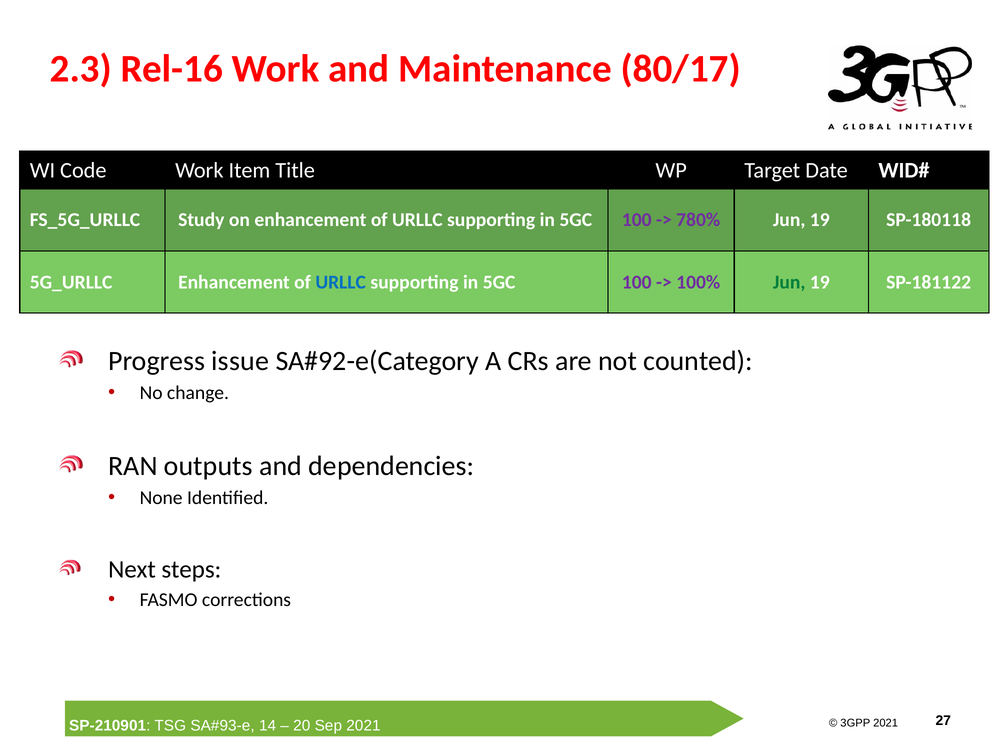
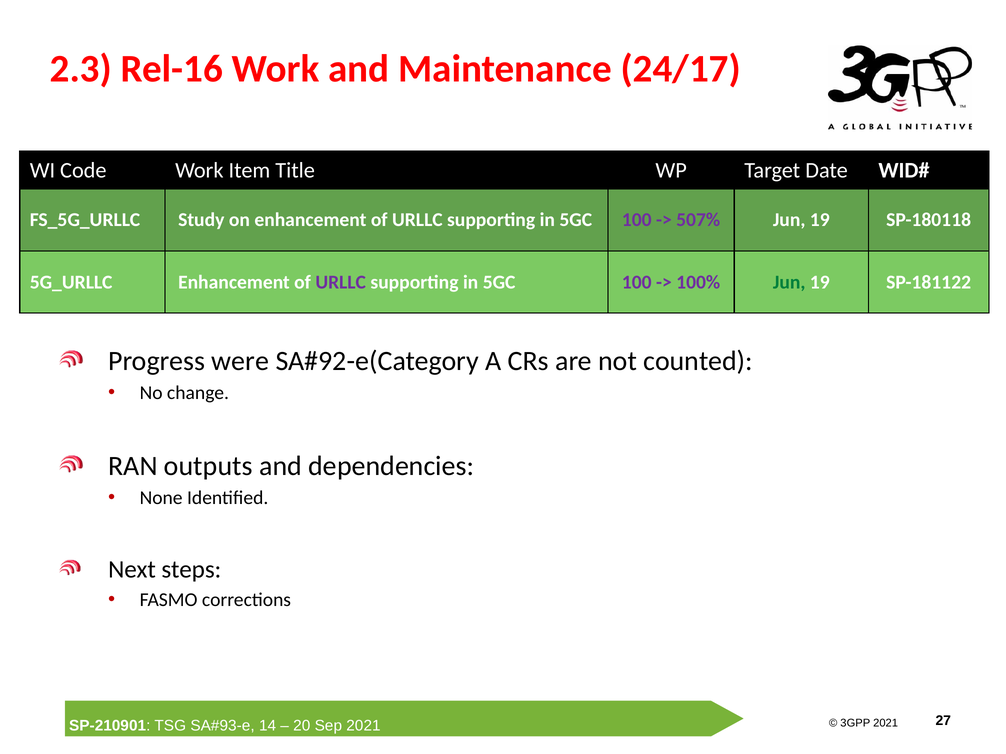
80/17: 80/17 -> 24/17 (681, 69)
780%: 780% -> 507% (698, 220)
URLLC colour: blue -> purple (341, 282)
issue: issue -> were (240, 361)
